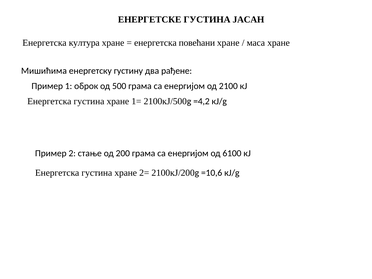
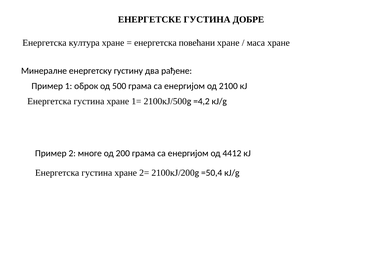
ЈАСАН: ЈАСАН -> ДОБРЕ (248, 20)
Мишићима: Мишићима -> Минералне (44, 71)
стање: стање -> многе (90, 153)
6100: 6100 -> 4412 (232, 153)
=10,6: =10,6 -> =50,4 (212, 173)
